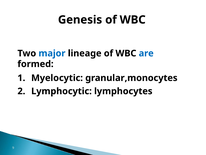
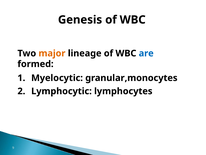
major colour: blue -> orange (52, 53)
